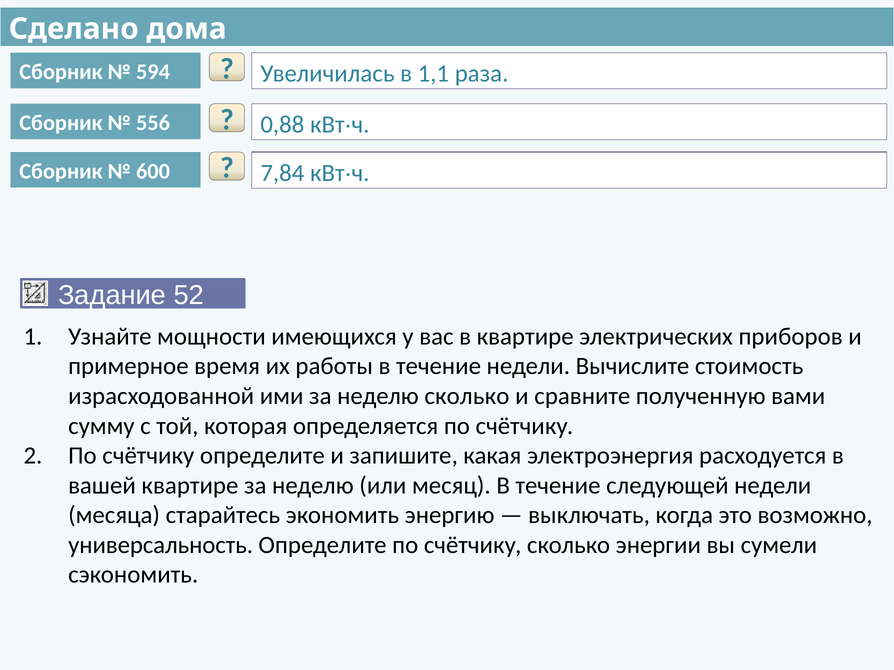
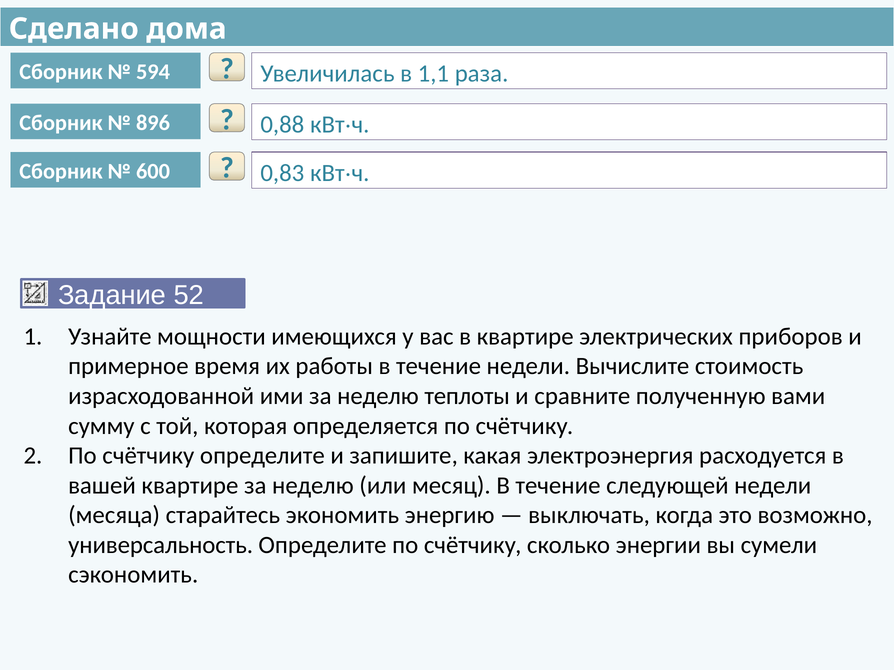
556: 556 -> 896 (153, 123)
7,84: 7,84 -> 0,83 (282, 173)
неделю сколько: сколько -> теплоты (467, 396)
